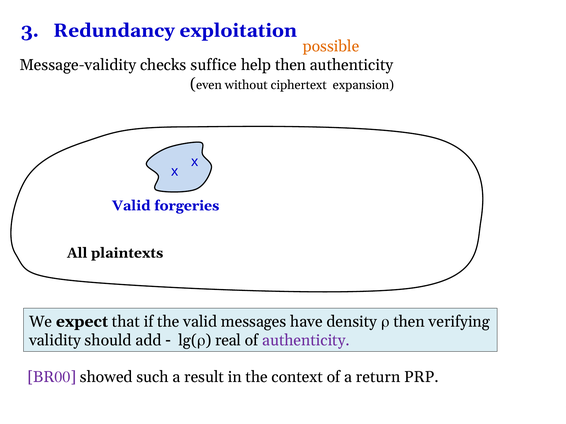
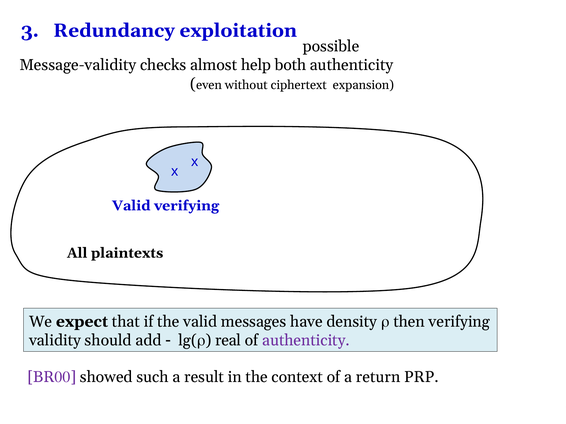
possible colour: orange -> black (331, 46)
suffice: suffice -> almost (214, 65)
help then: then -> both (291, 65)
Valid forgeries: forgeries -> verifying (187, 206)
